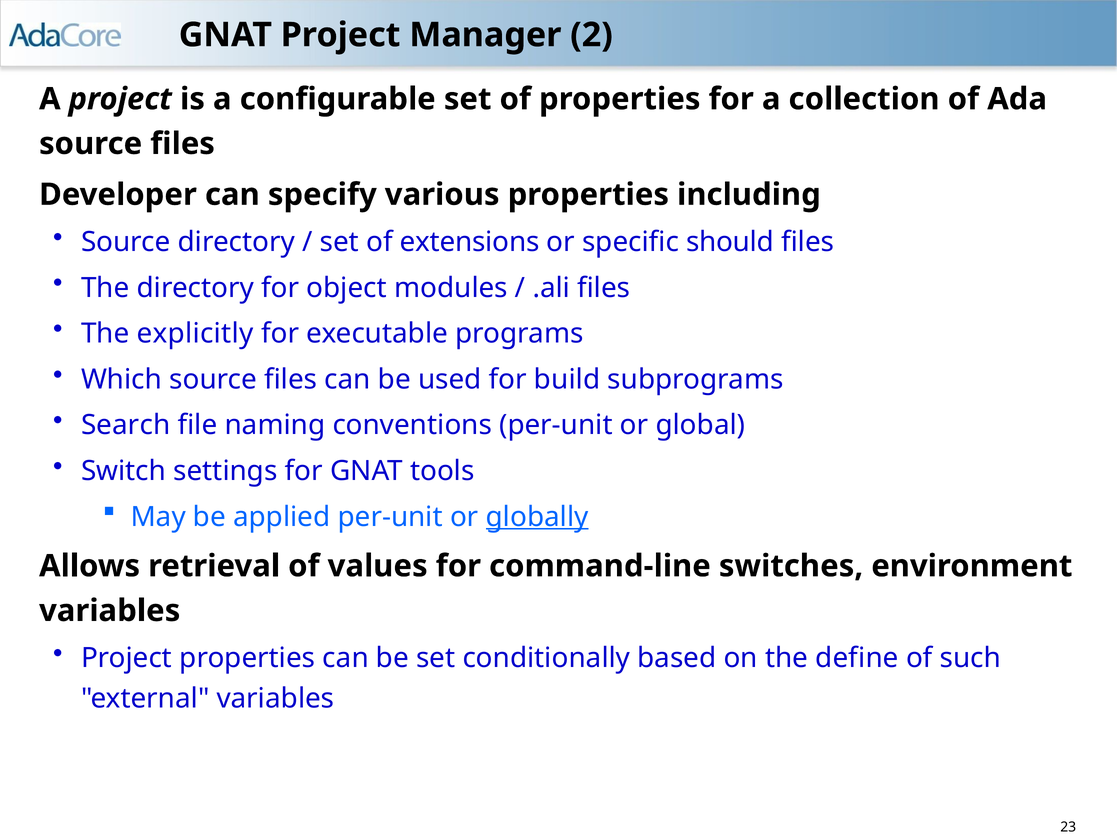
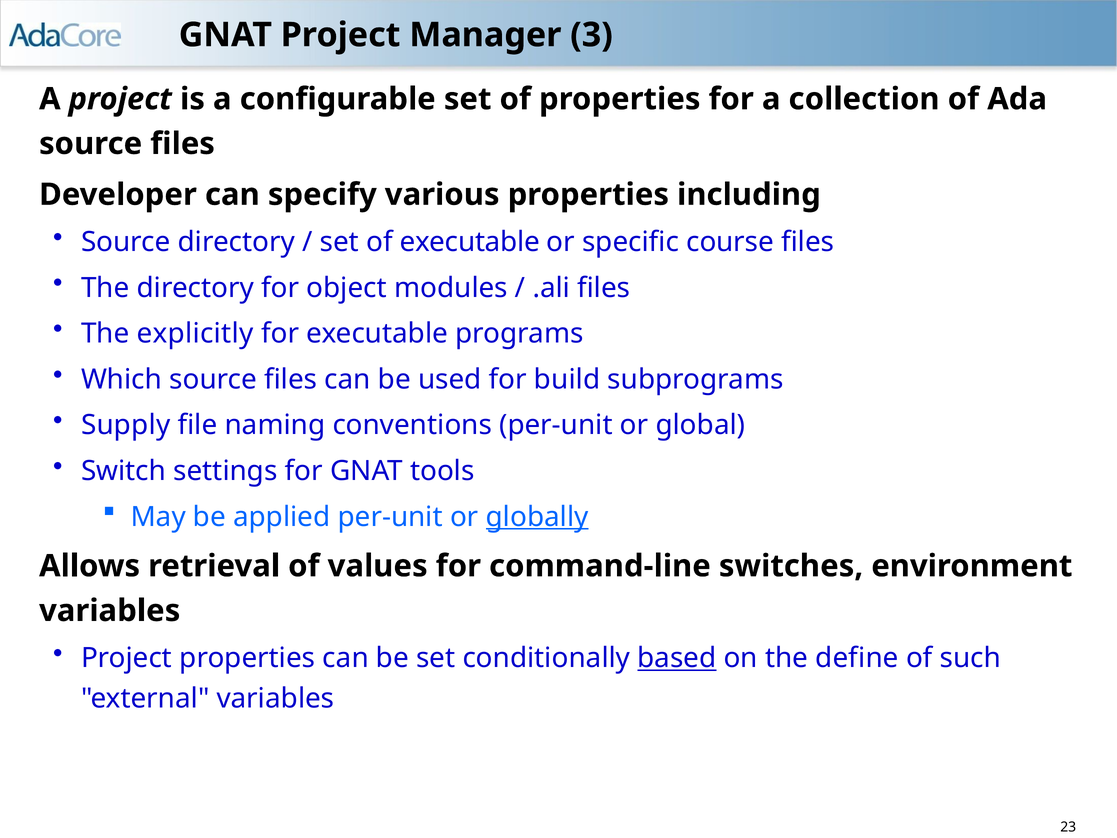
2: 2 -> 3 (591, 35)
of extensions: extensions -> executable (470, 242)
should: should -> course (730, 242)
Search: Search -> Supply (126, 425)
based underline: none -> present (677, 658)
